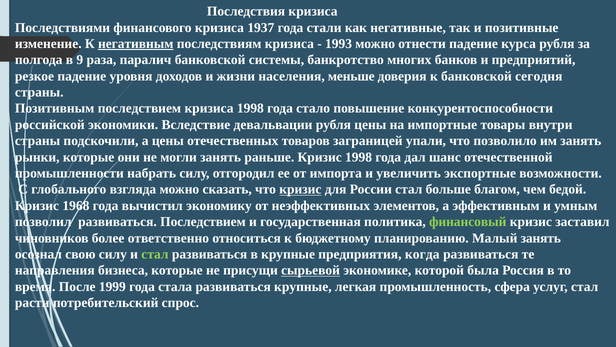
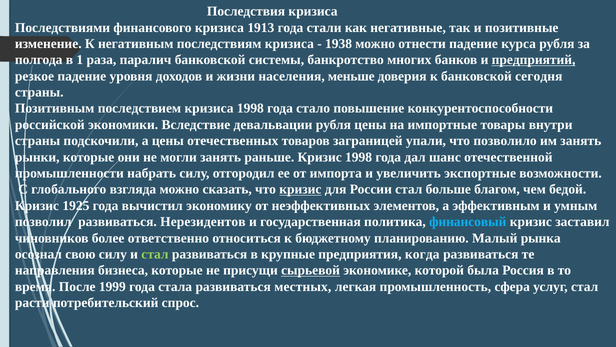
1937: 1937 -> 1913 (261, 28)
негативным underline: present -> none (136, 44)
1993: 1993 -> 1938 (339, 44)
9: 9 -> 1 (80, 60)
предприятий underline: none -> present (534, 60)
1968: 1968 -> 1925 (76, 205)
развиваться Последствием: Последствием -> Нерезидентов (203, 222)
финансовый colour: light green -> light blue (468, 222)
Малый занять: занять -> рынка (541, 238)
развиваться крупные: крупные -> местных (303, 286)
